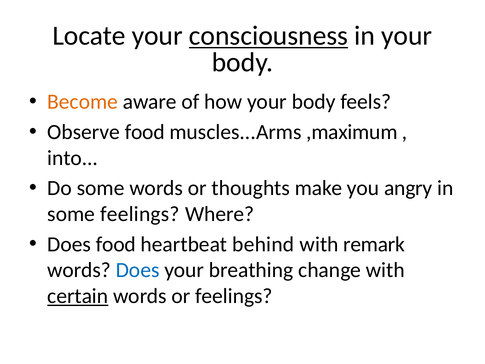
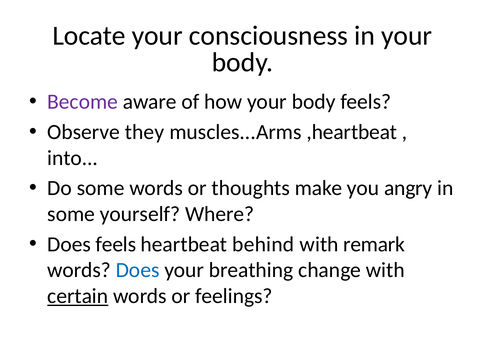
consciousness underline: present -> none (268, 36)
Become colour: orange -> purple (83, 102)
Observe food: food -> they (145, 132)
,maximum: ,maximum -> ,heartbeat (352, 132)
some feelings: feelings -> yourself (140, 214)
Does food: food -> feels (116, 244)
